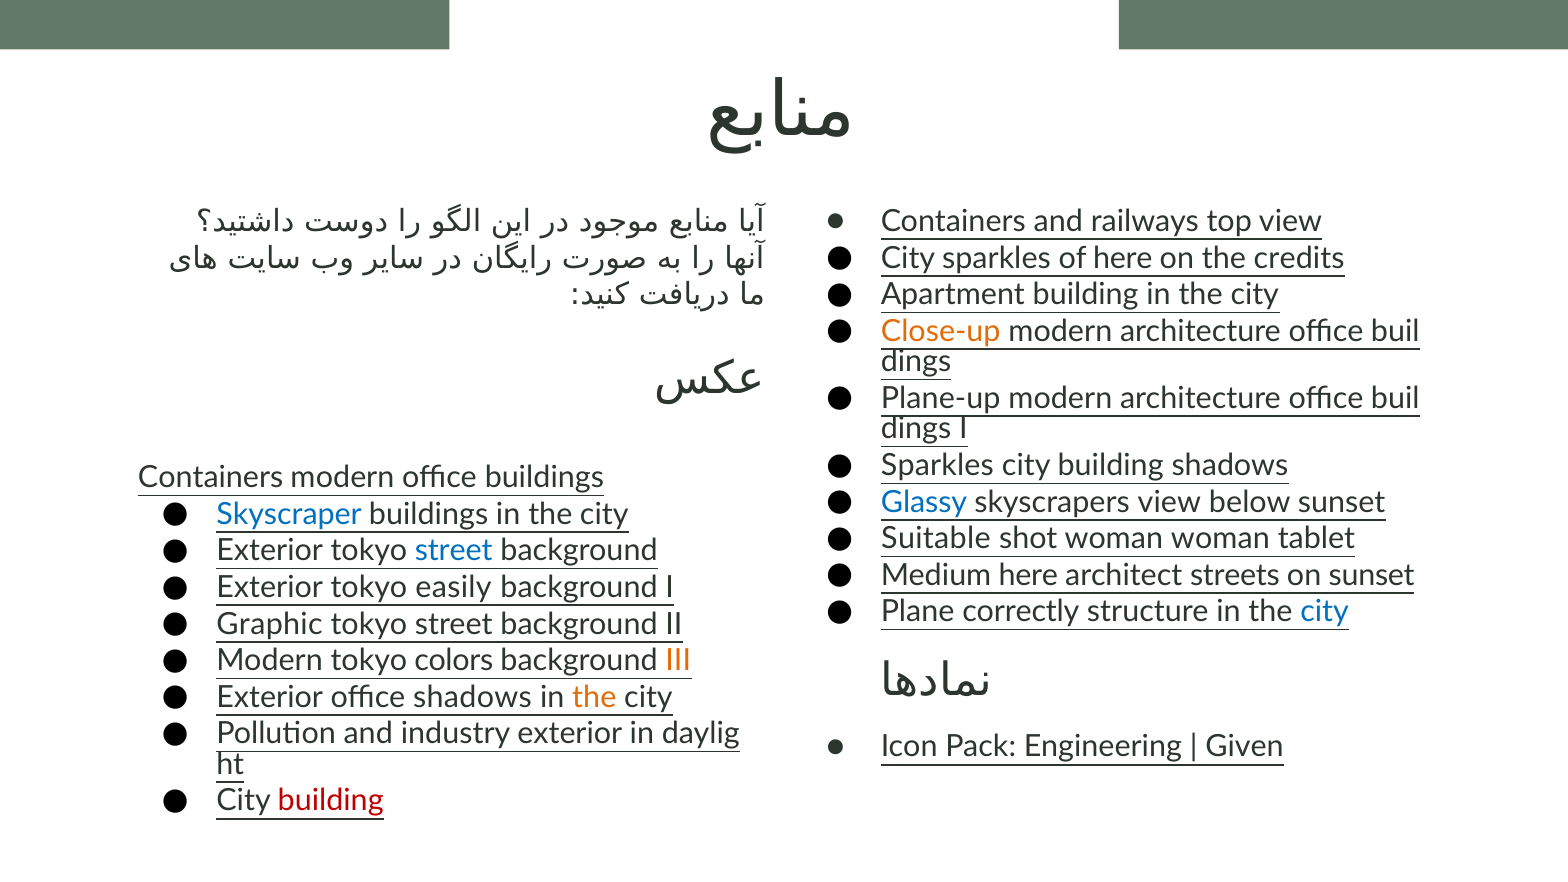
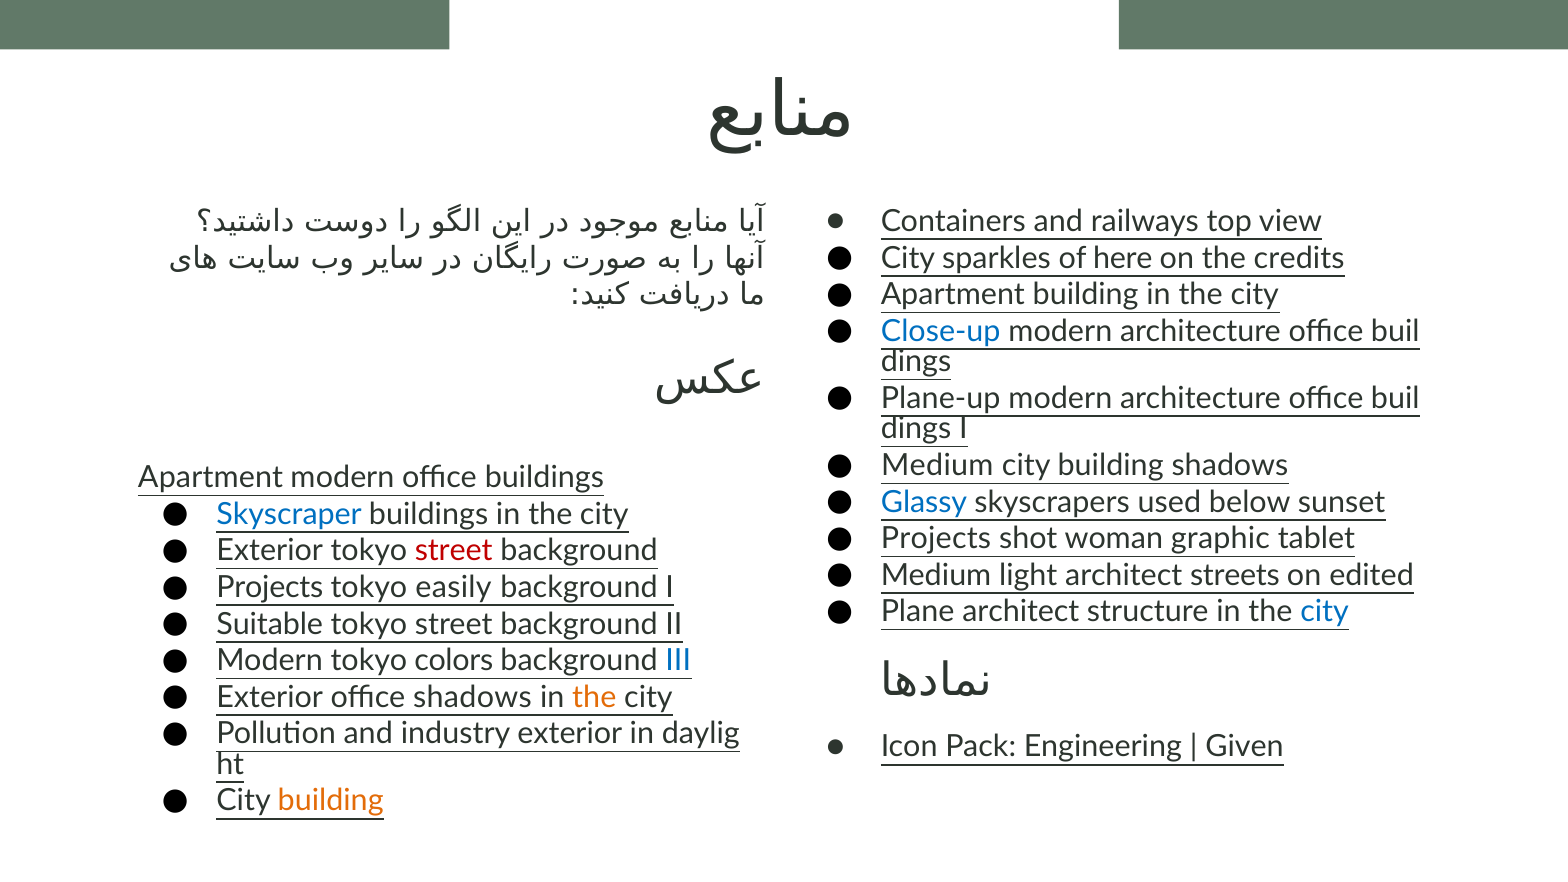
Close-up colour: orange -> blue (941, 331)
Sparkles: Sparkles -> Medium (937, 465)
Containers: Containers -> Apartment (211, 478)
skyscrapers view: view -> used (1169, 502)
Suitable: Suitable -> Projects (936, 539)
woman woman: woman -> graphic (1220, 539)
street colour: blue -> red (454, 551)
Medium here: here -> light (1028, 575)
on sunset: sunset -> edited (1372, 575)
Exterior: Exterior -> Projects (270, 587)
Plane correctly: correctly -> architect (1021, 612)
Graphic: Graphic -> Suitable (270, 624)
III colour: orange -> blue (678, 661)
building colour: red -> orange (331, 801)
